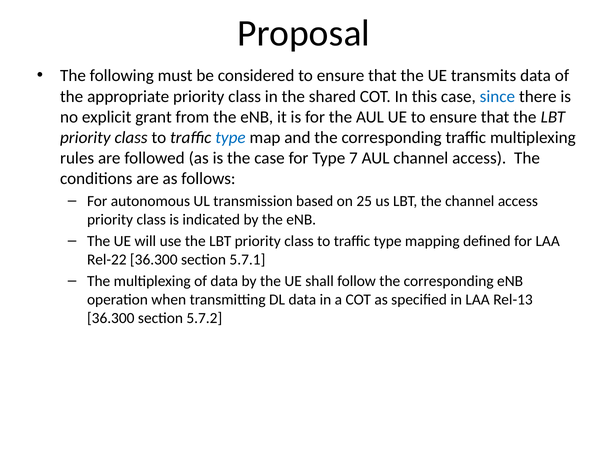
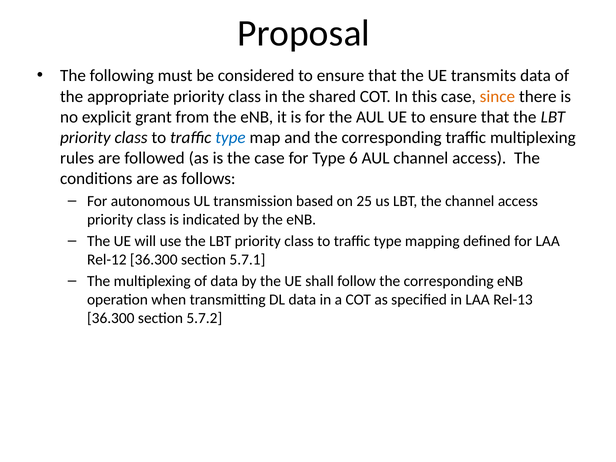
since colour: blue -> orange (497, 96)
7: 7 -> 6 (353, 158)
Rel-22: Rel-22 -> Rel-12 (107, 260)
